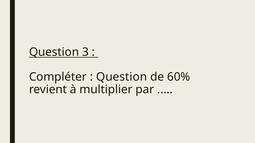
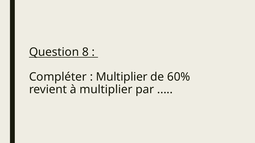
3: 3 -> 8 (85, 52)
Question: Question -> Multiplier (122, 77)
